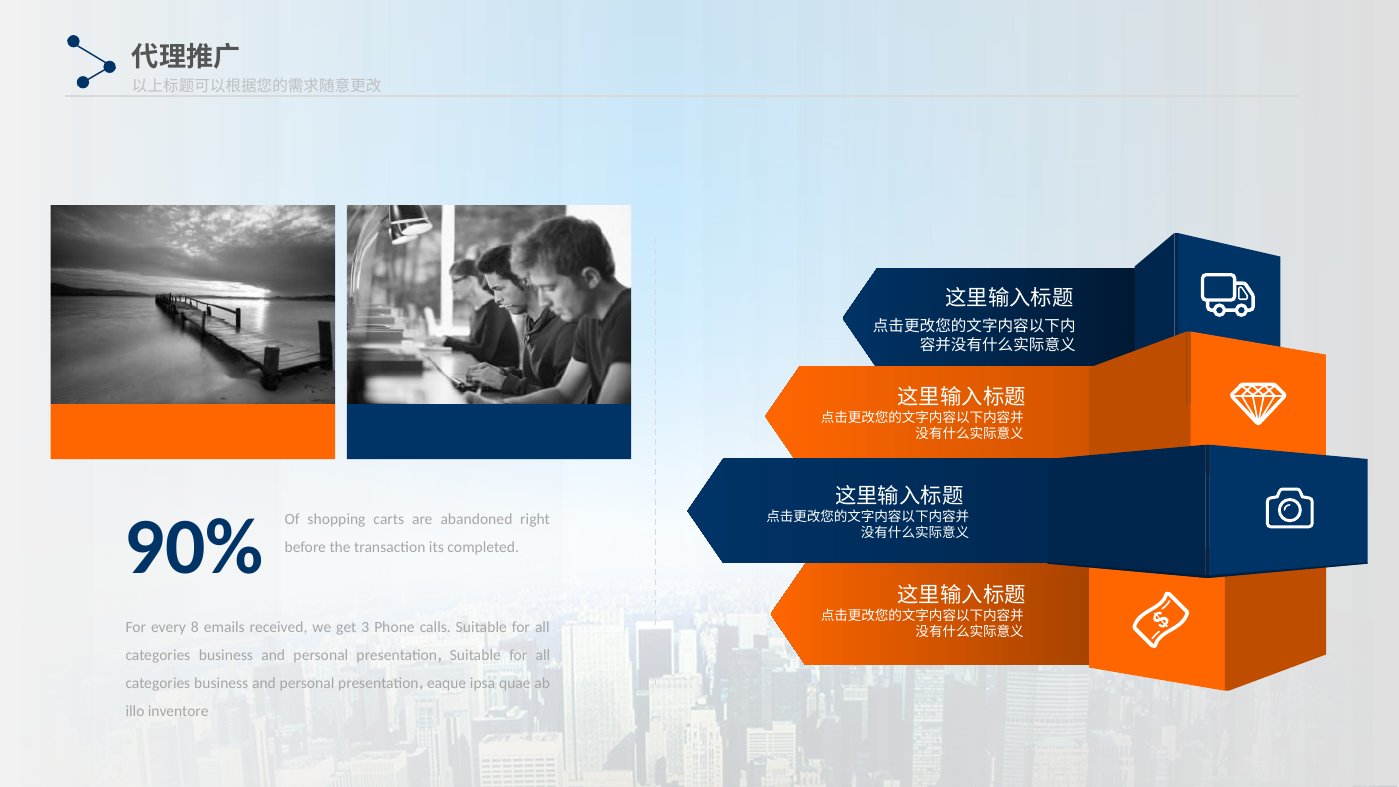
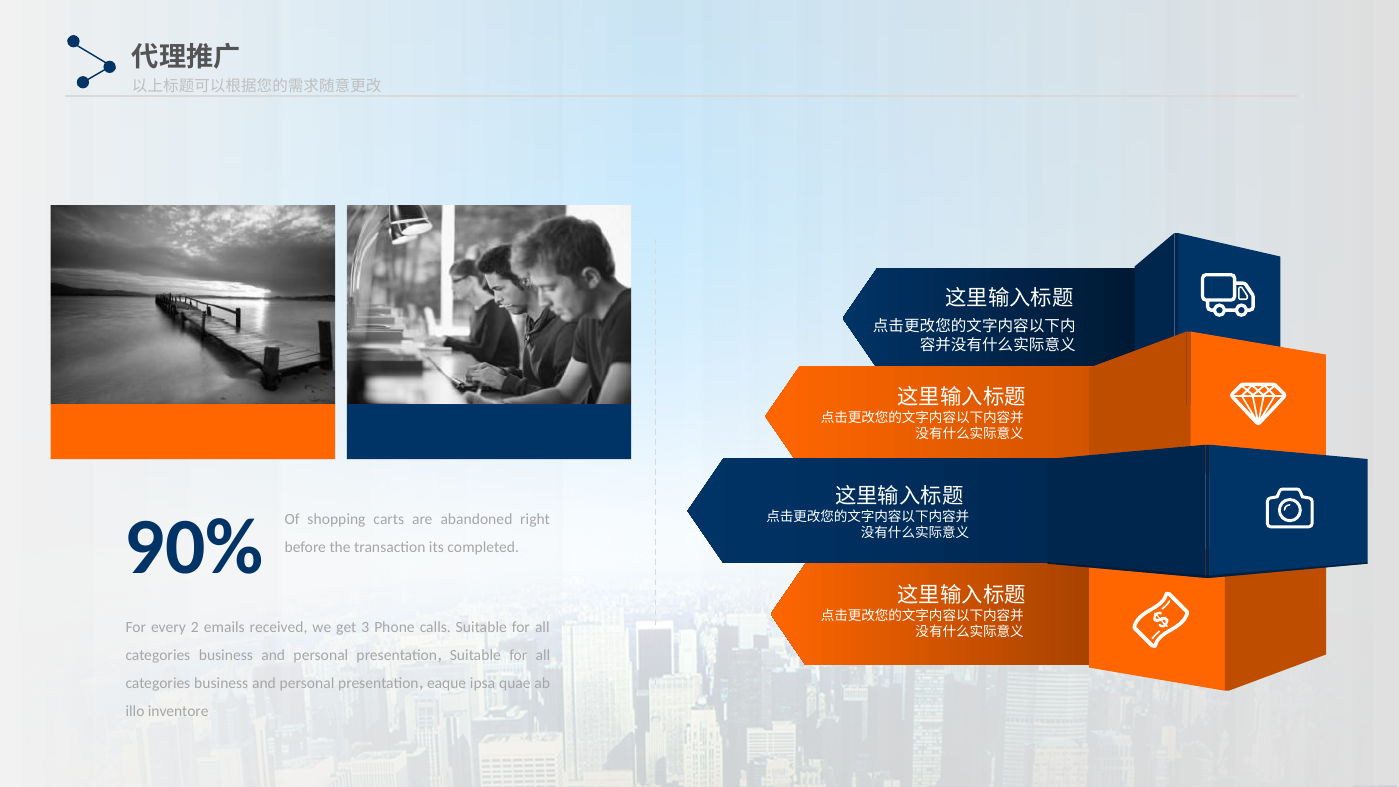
8: 8 -> 2 (195, 627)
